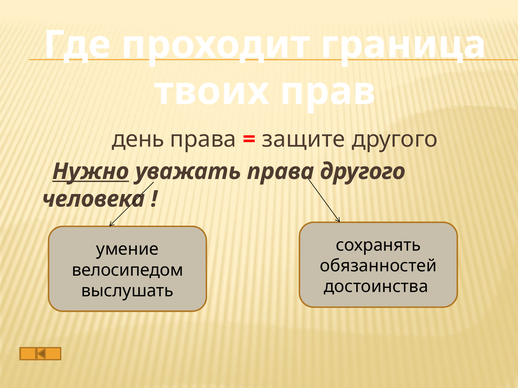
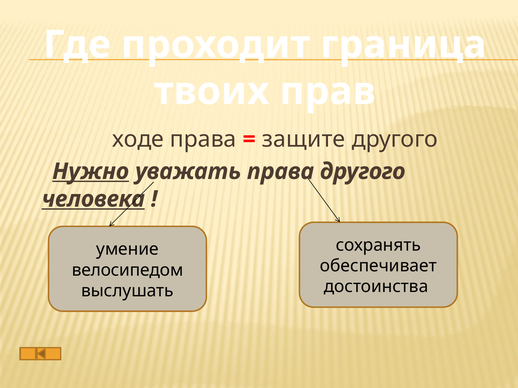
день: день -> ходе (138, 139)
человека underline: none -> present (93, 199)
обязанностей: обязанностей -> обеспечивает (378, 266)
